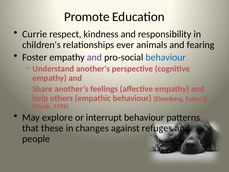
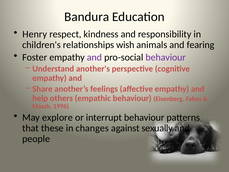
Promote: Promote -> Bandura (87, 17)
Currie: Currie -> Henry (35, 34)
ever: ever -> wish (125, 45)
behaviour colour: blue -> purple (166, 57)
refuges: refuges -> sexually (157, 128)
